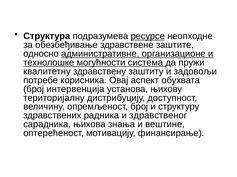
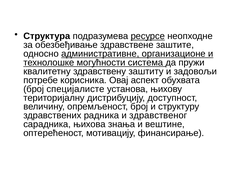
интервенција: интервенција -> специјалисте (75, 89)
